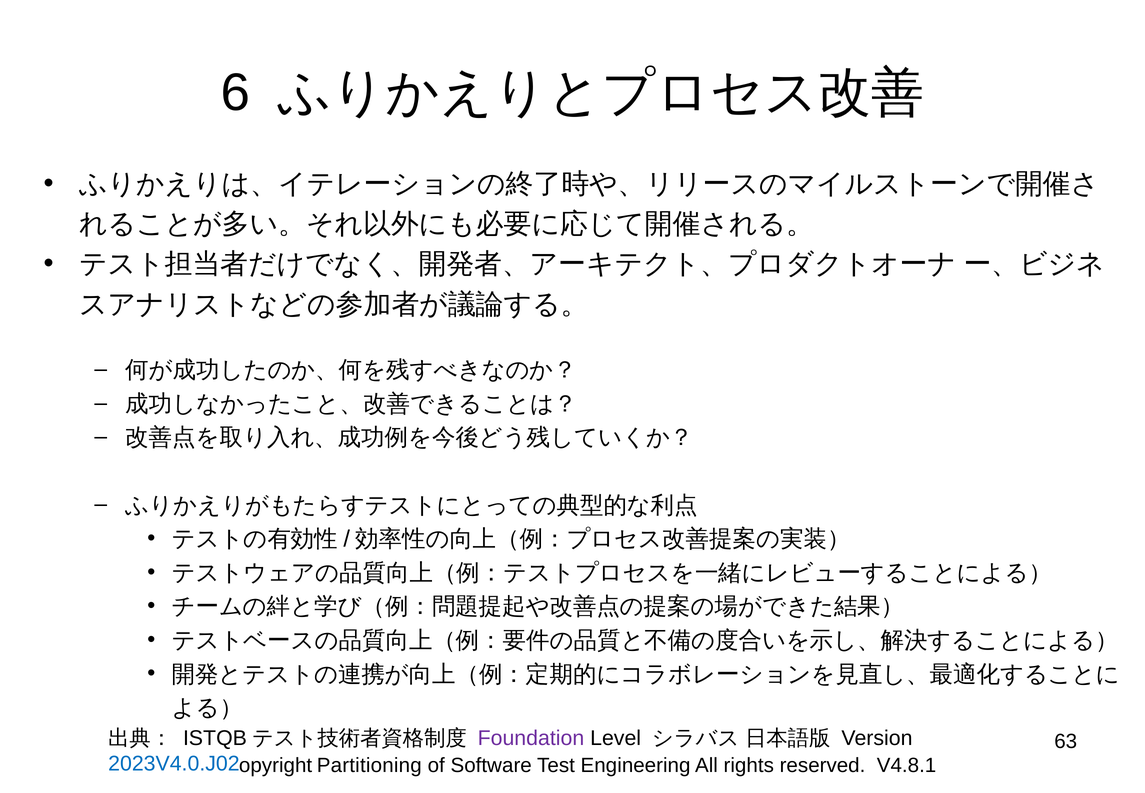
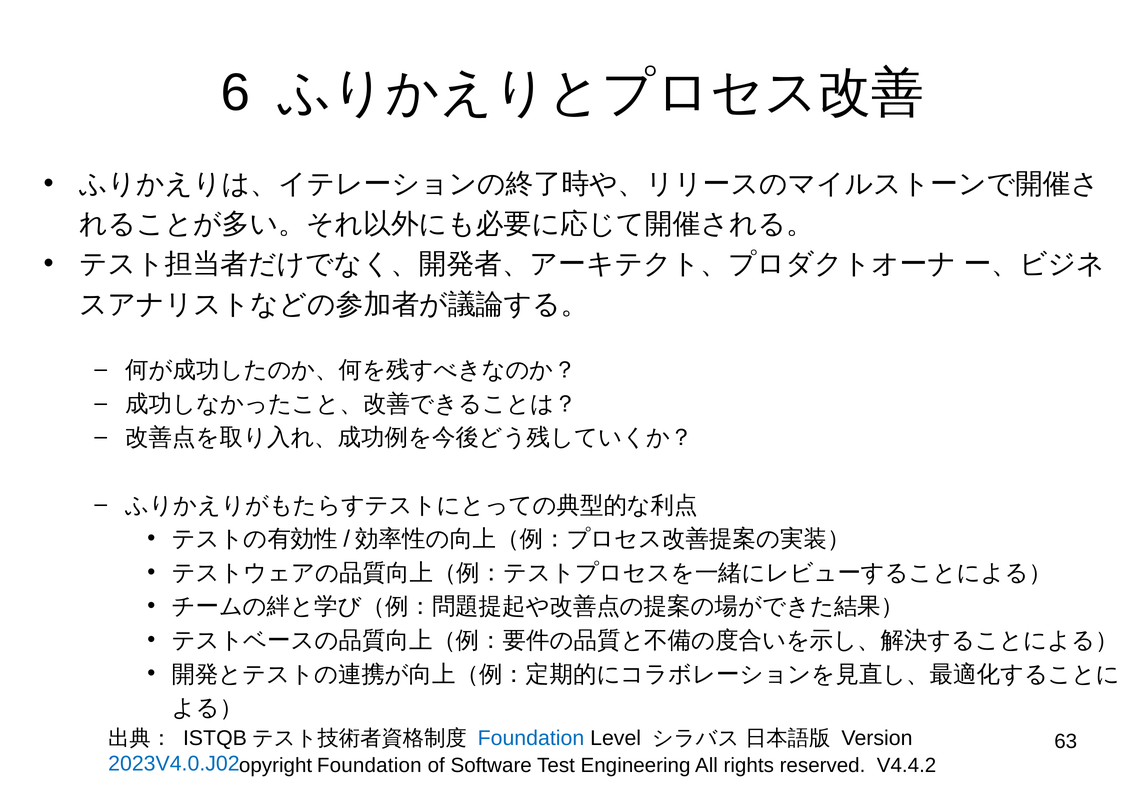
Foundation colour: purple -> blue (531, 738)
Partitioning: Partitioning -> Foundation (369, 765)
V4.8.1: V4.8.1 -> V4.4.2 (907, 765)
